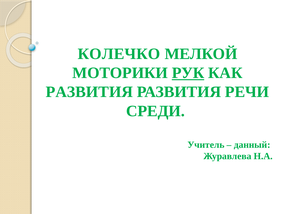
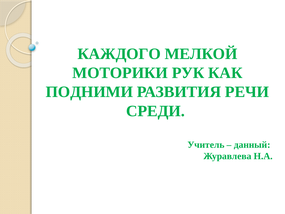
КОЛЕЧКО: КОЛЕЧКО -> КАЖДОГО (119, 54)
РУК underline: present -> none (188, 73)
РАЗВИТИЯ: РАЗВИТИЯ -> ПОДНИМИ (89, 92)
